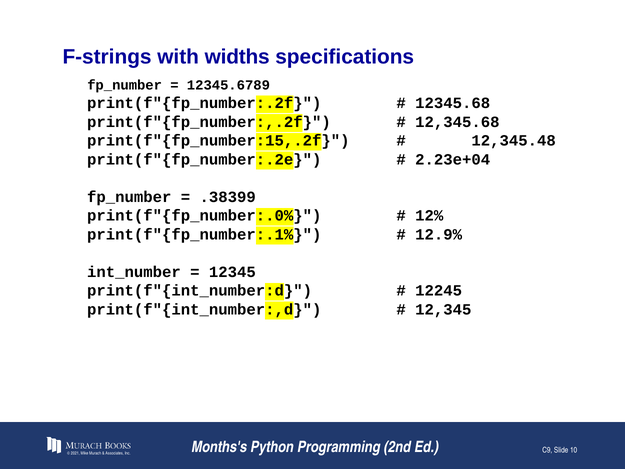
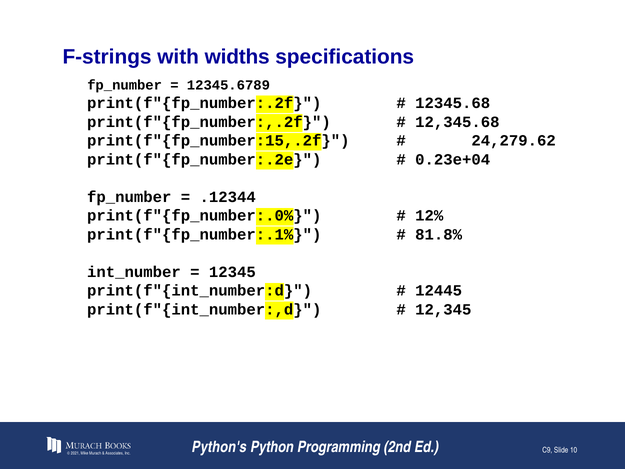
12,345.48: 12,345.48 -> 24,279.62 (514, 141)
2.23e+04: 2.23e+04 -> 0.23e+04 (453, 159)
.38399: .38399 -> .12344 (228, 197)
12.9%: 12.9% -> 81.8% (439, 234)
12245: 12245 -> 12445 (439, 291)
Months's: Months's -> Python's (219, 447)
